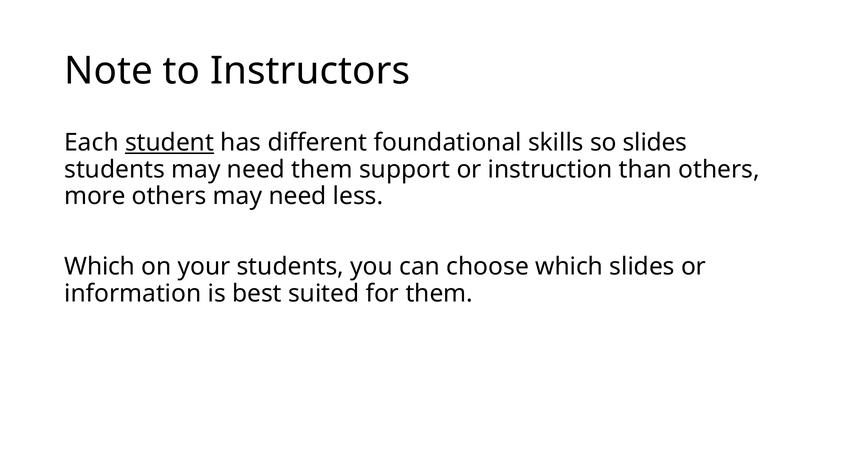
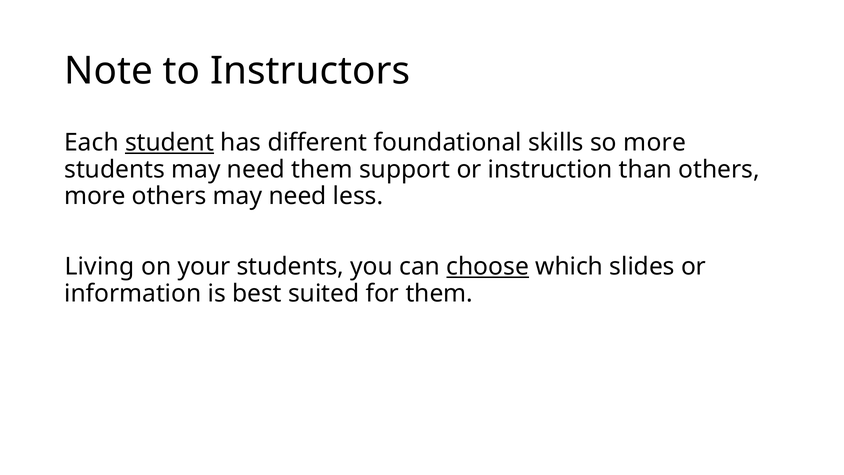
so slides: slides -> more (655, 143)
Which: Which -> Living (99, 267)
choose underline: none -> present (488, 267)
